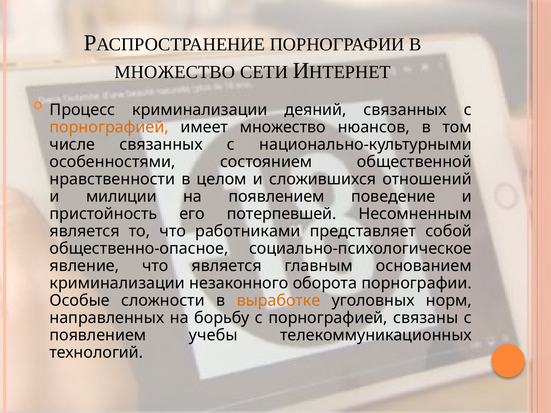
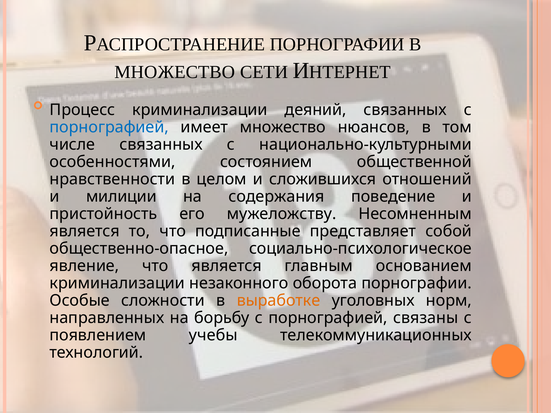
порнографией colour: orange -> blue (109, 127)
на появлением: появлением -> содержания (276, 197)
потерпевшей: потерпевшей -> мужеложству (282, 214)
работниками: работниками -> подписанные (248, 231)
